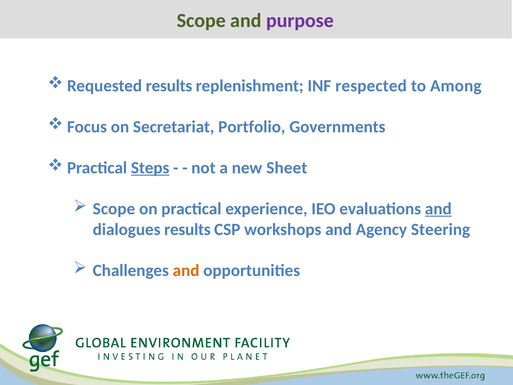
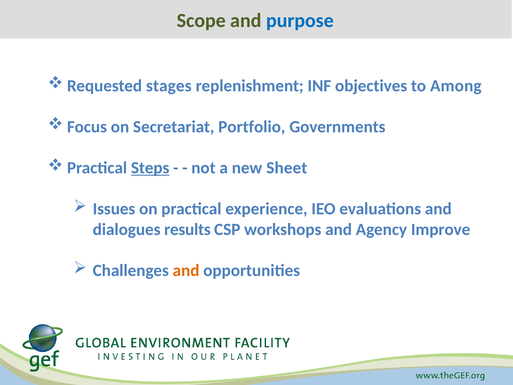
purpose colour: purple -> blue (300, 21)
Requested results: results -> stages (169, 86)
respected: respected -> objectives (371, 86)
Scope: Scope -> Issues (114, 209)
and underline: present -> none (438, 209)
Steering: Steering -> Improve (441, 229)
